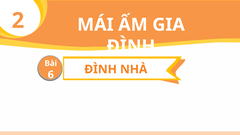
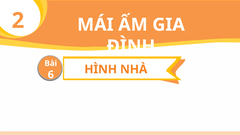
6 ĐÌNH: ĐÌNH -> HÌNH (101, 69)
